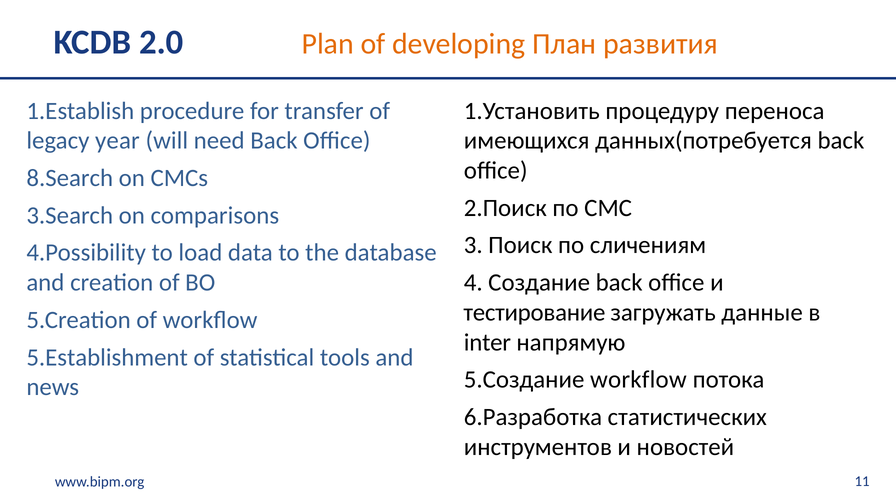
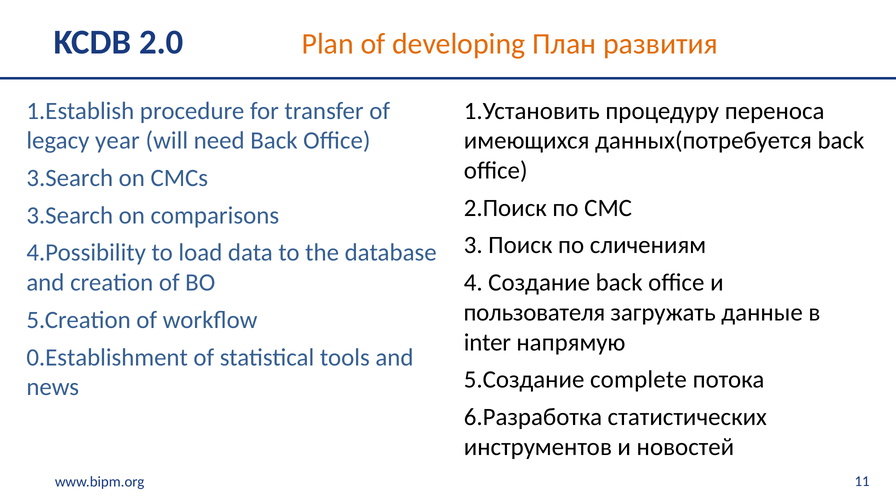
8.Search: 8.Search -> 3.Search (70, 178)
тестирование: тестирование -> пользователя (534, 313)
5.Establishment: 5.Establishment -> 0.Establishment (107, 357)
5.Создание workflow: workflow -> complete (638, 380)
